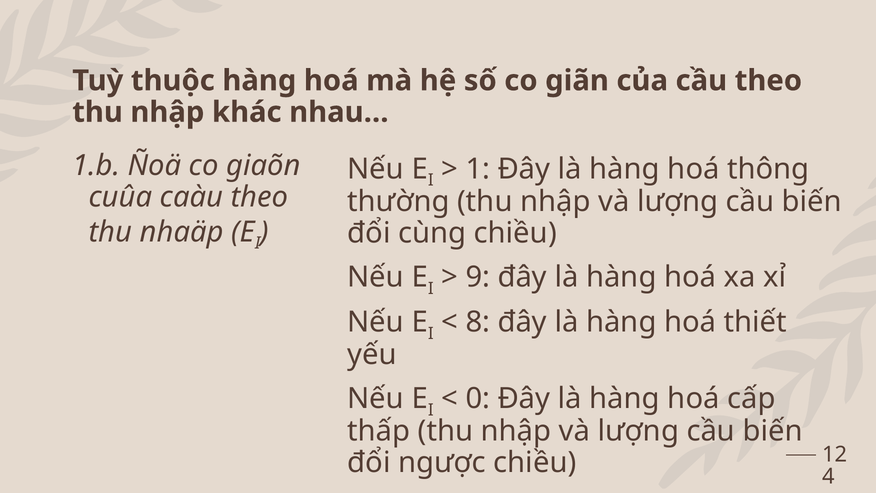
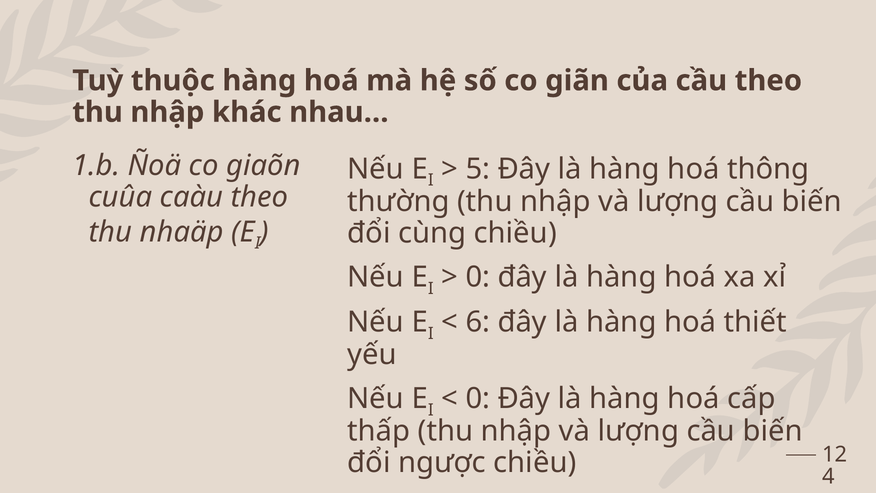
1: 1 -> 5 (478, 169)
9: 9 -> 0 (478, 277)
8: 8 -> 6 (478, 322)
